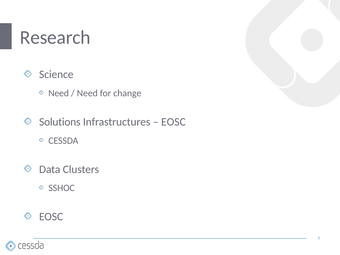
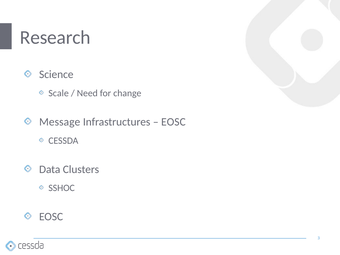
Need: Need -> Scale (59, 93)
Solutions: Solutions -> Message (60, 122)
